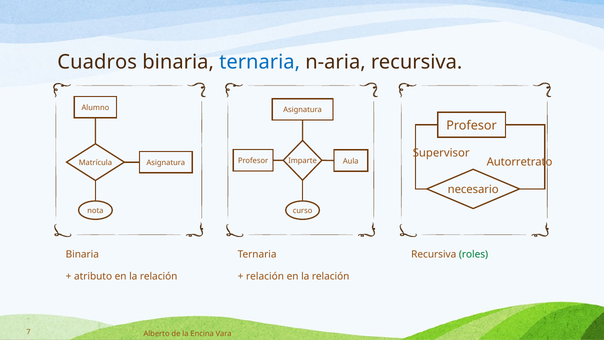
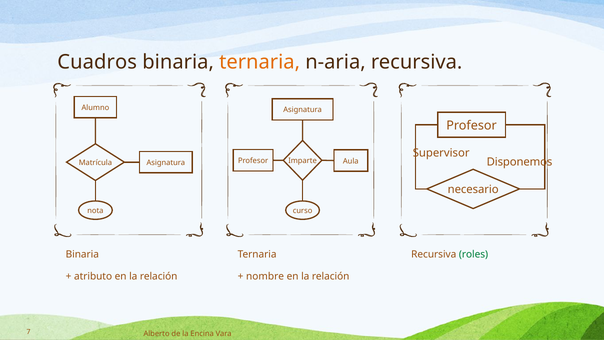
ternaria colour: blue -> orange (260, 62)
Autorretrato: Autorretrato -> Disponemos (520, 162)
relación: relación -> nombre (265, 276)
